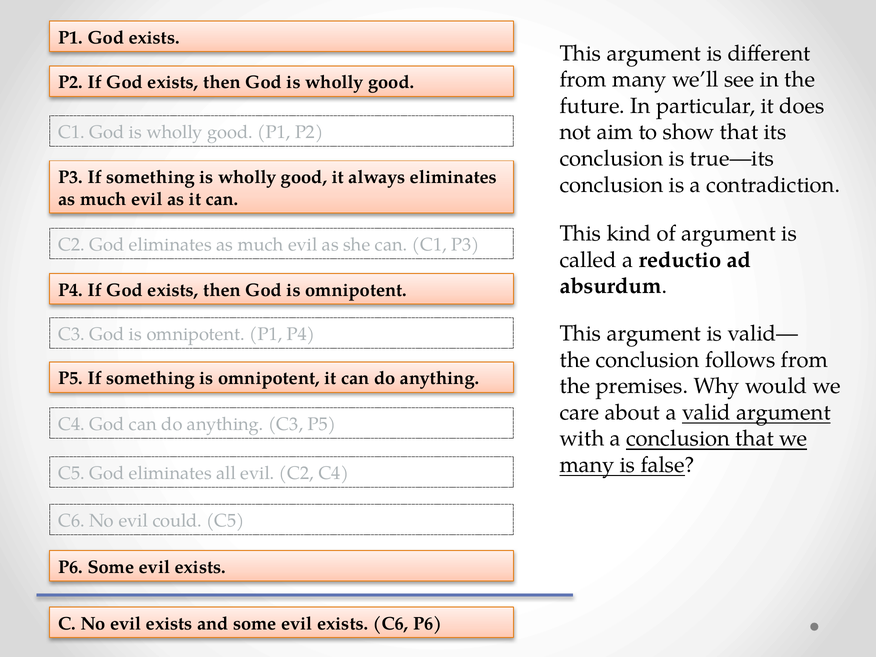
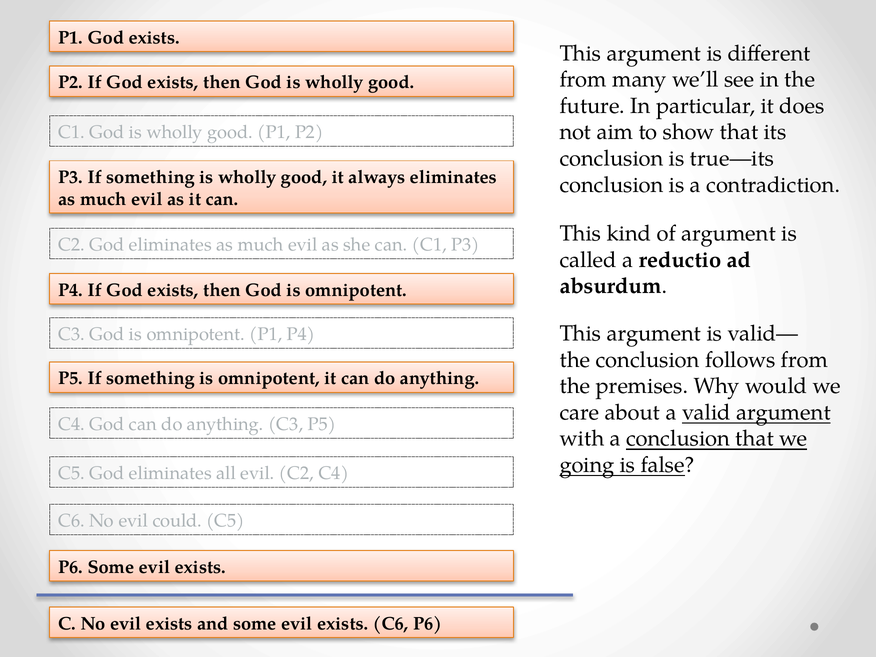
many: many -> going (587, 465)
